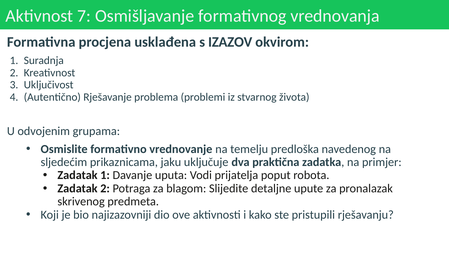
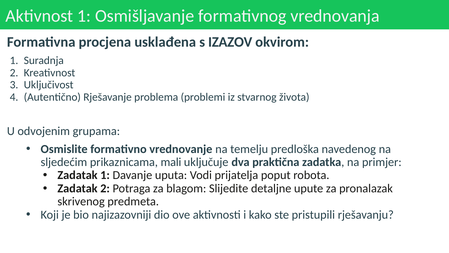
Aktivnost 7: 7 -> 1 (84, 16)
jaku: jaku -> mali (171, 162)
